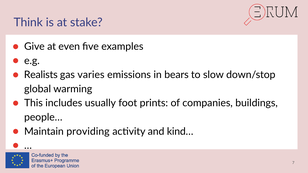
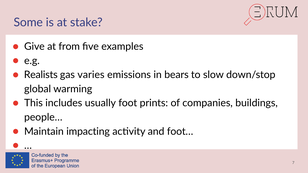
Think: Think -> Some (28, 22)
even: even -> from (69, 47)
providing: providing -> impacting (88, 132)
kind…: kind… -> foot… (180, 132)
